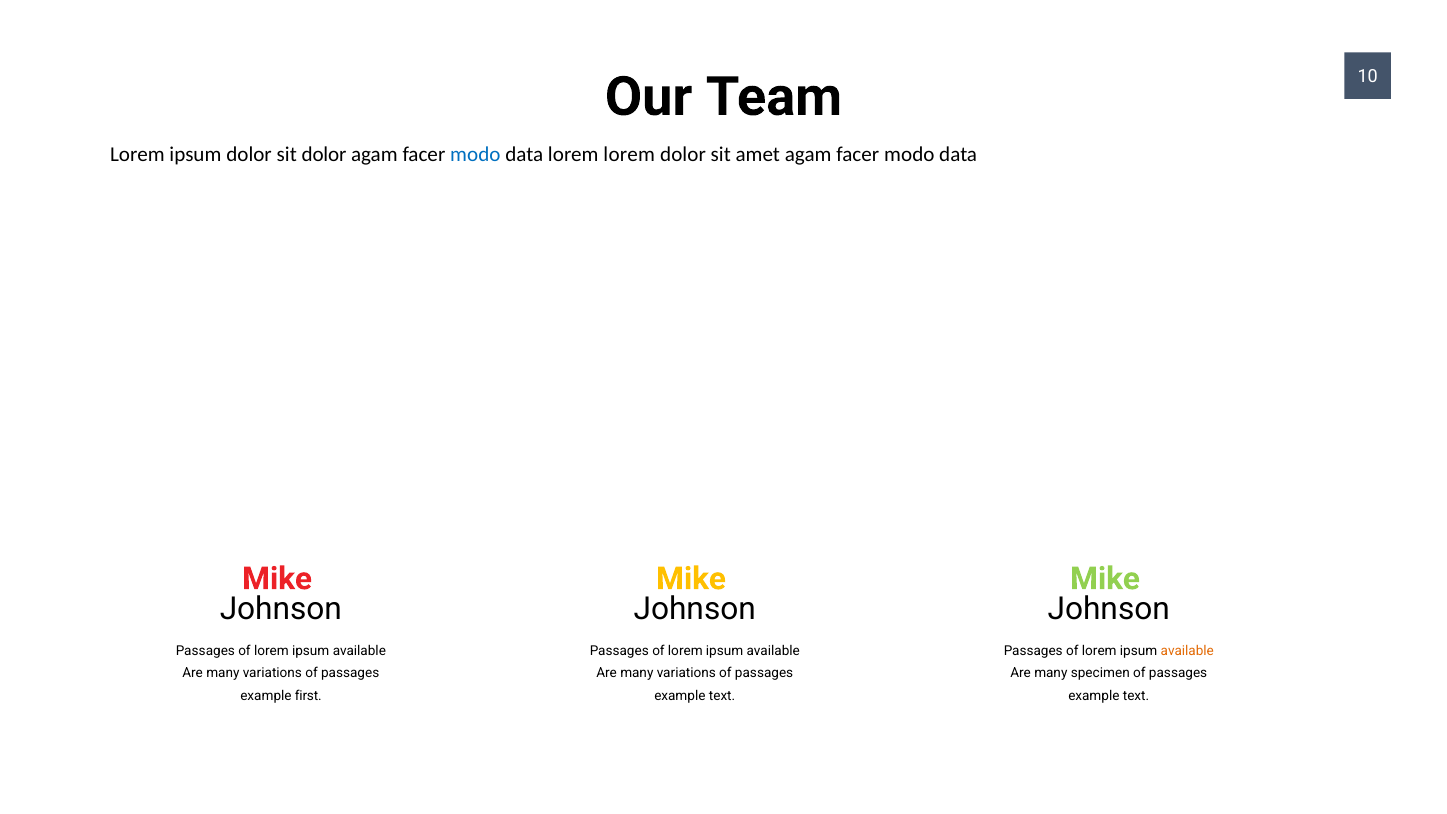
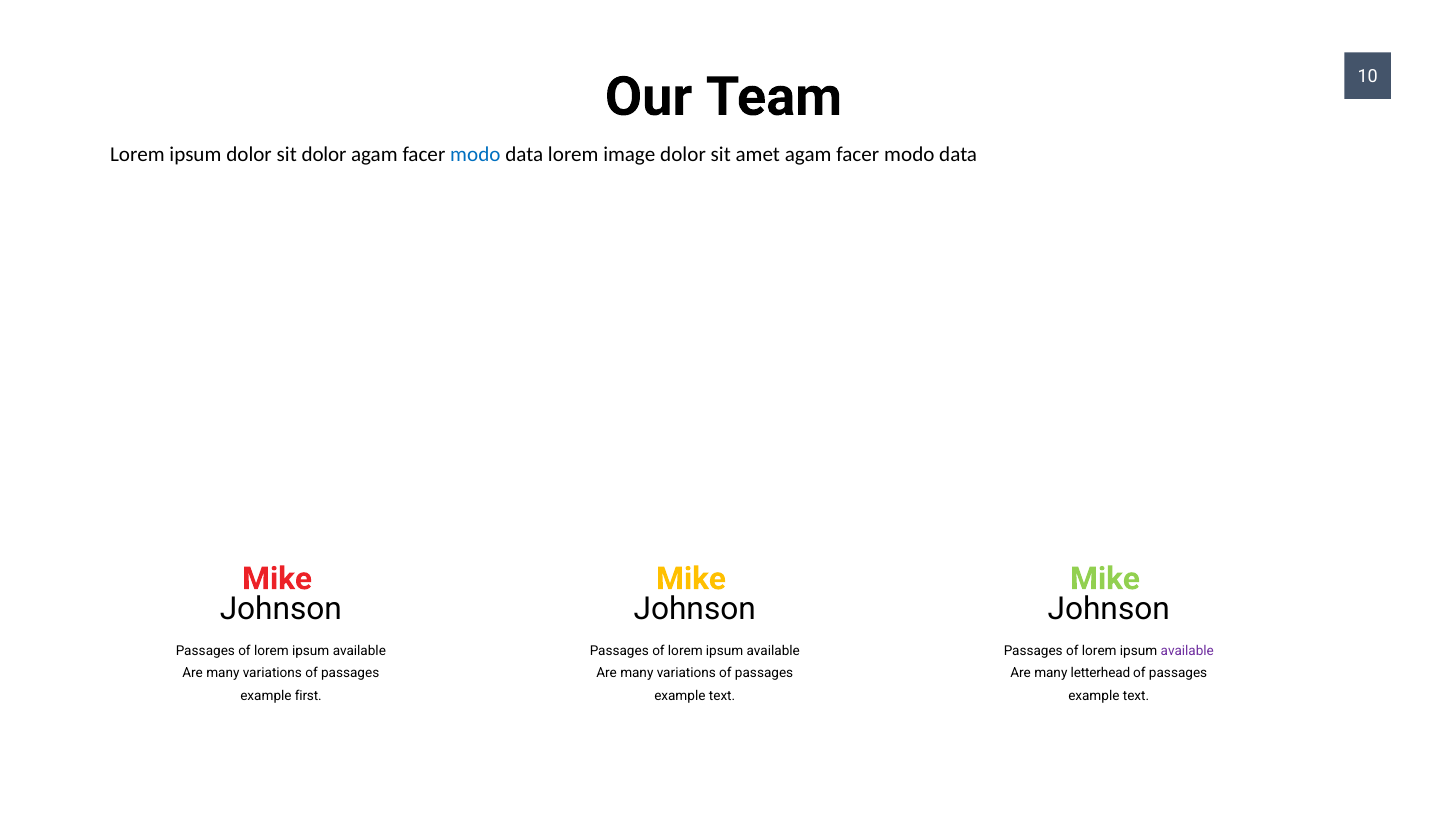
lorem lorem: lorem -> image (629, 154)
available colour: orange -> purple (1187, 651)
specimen: specimen -> letterhead (1100, 673)
